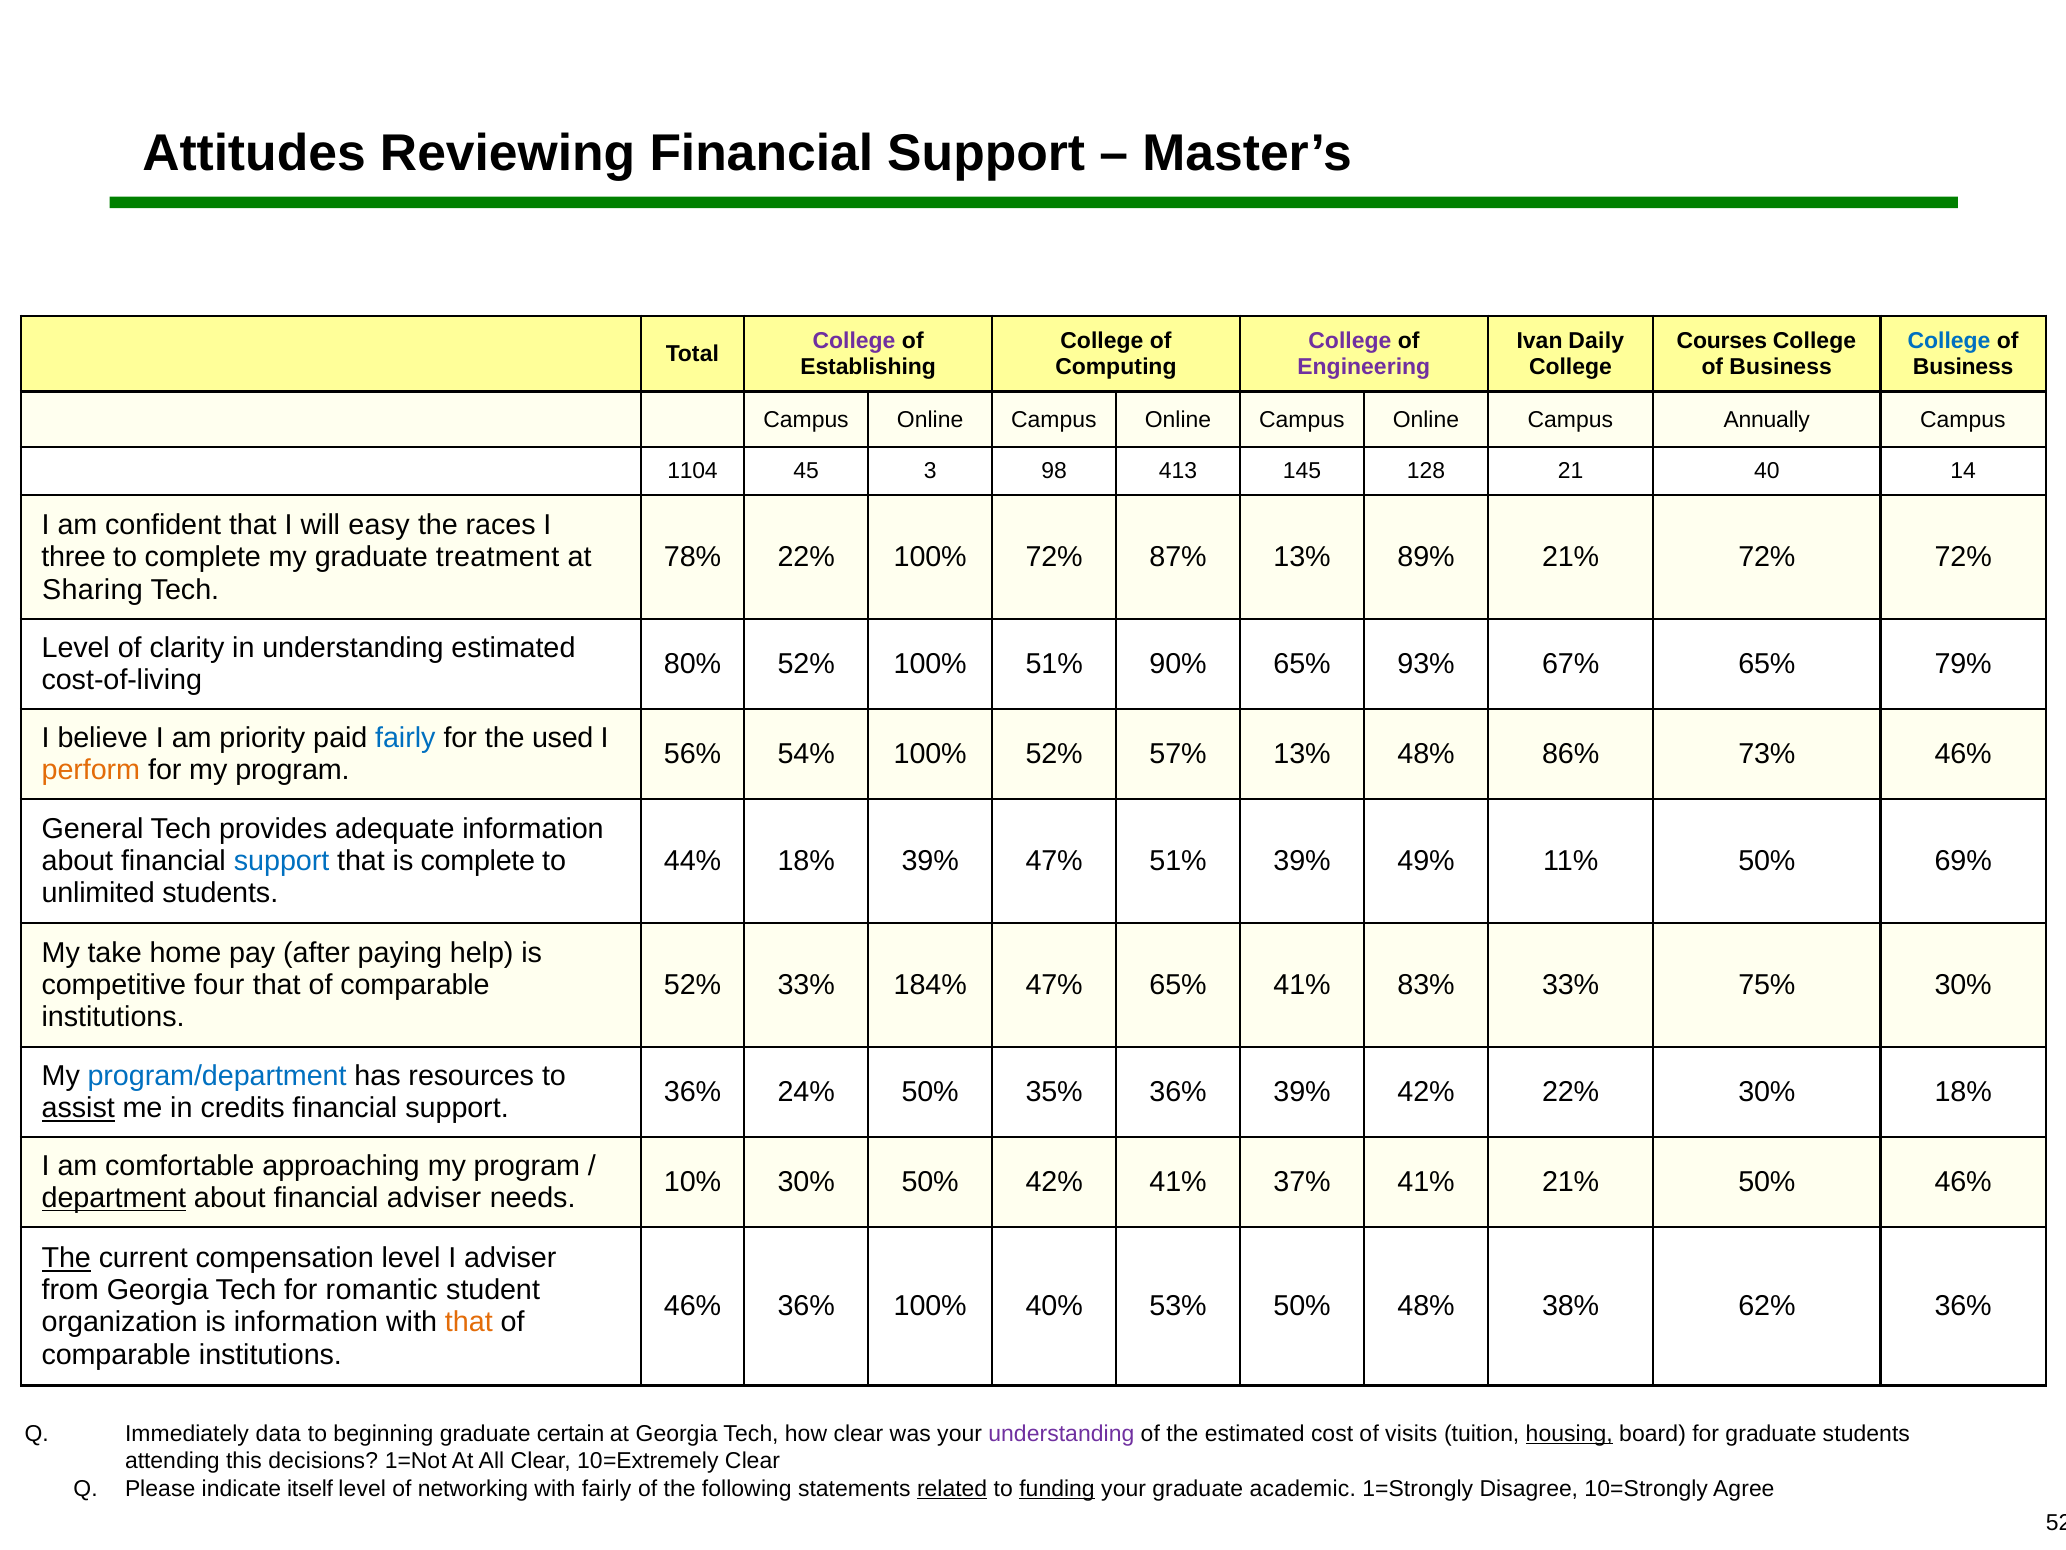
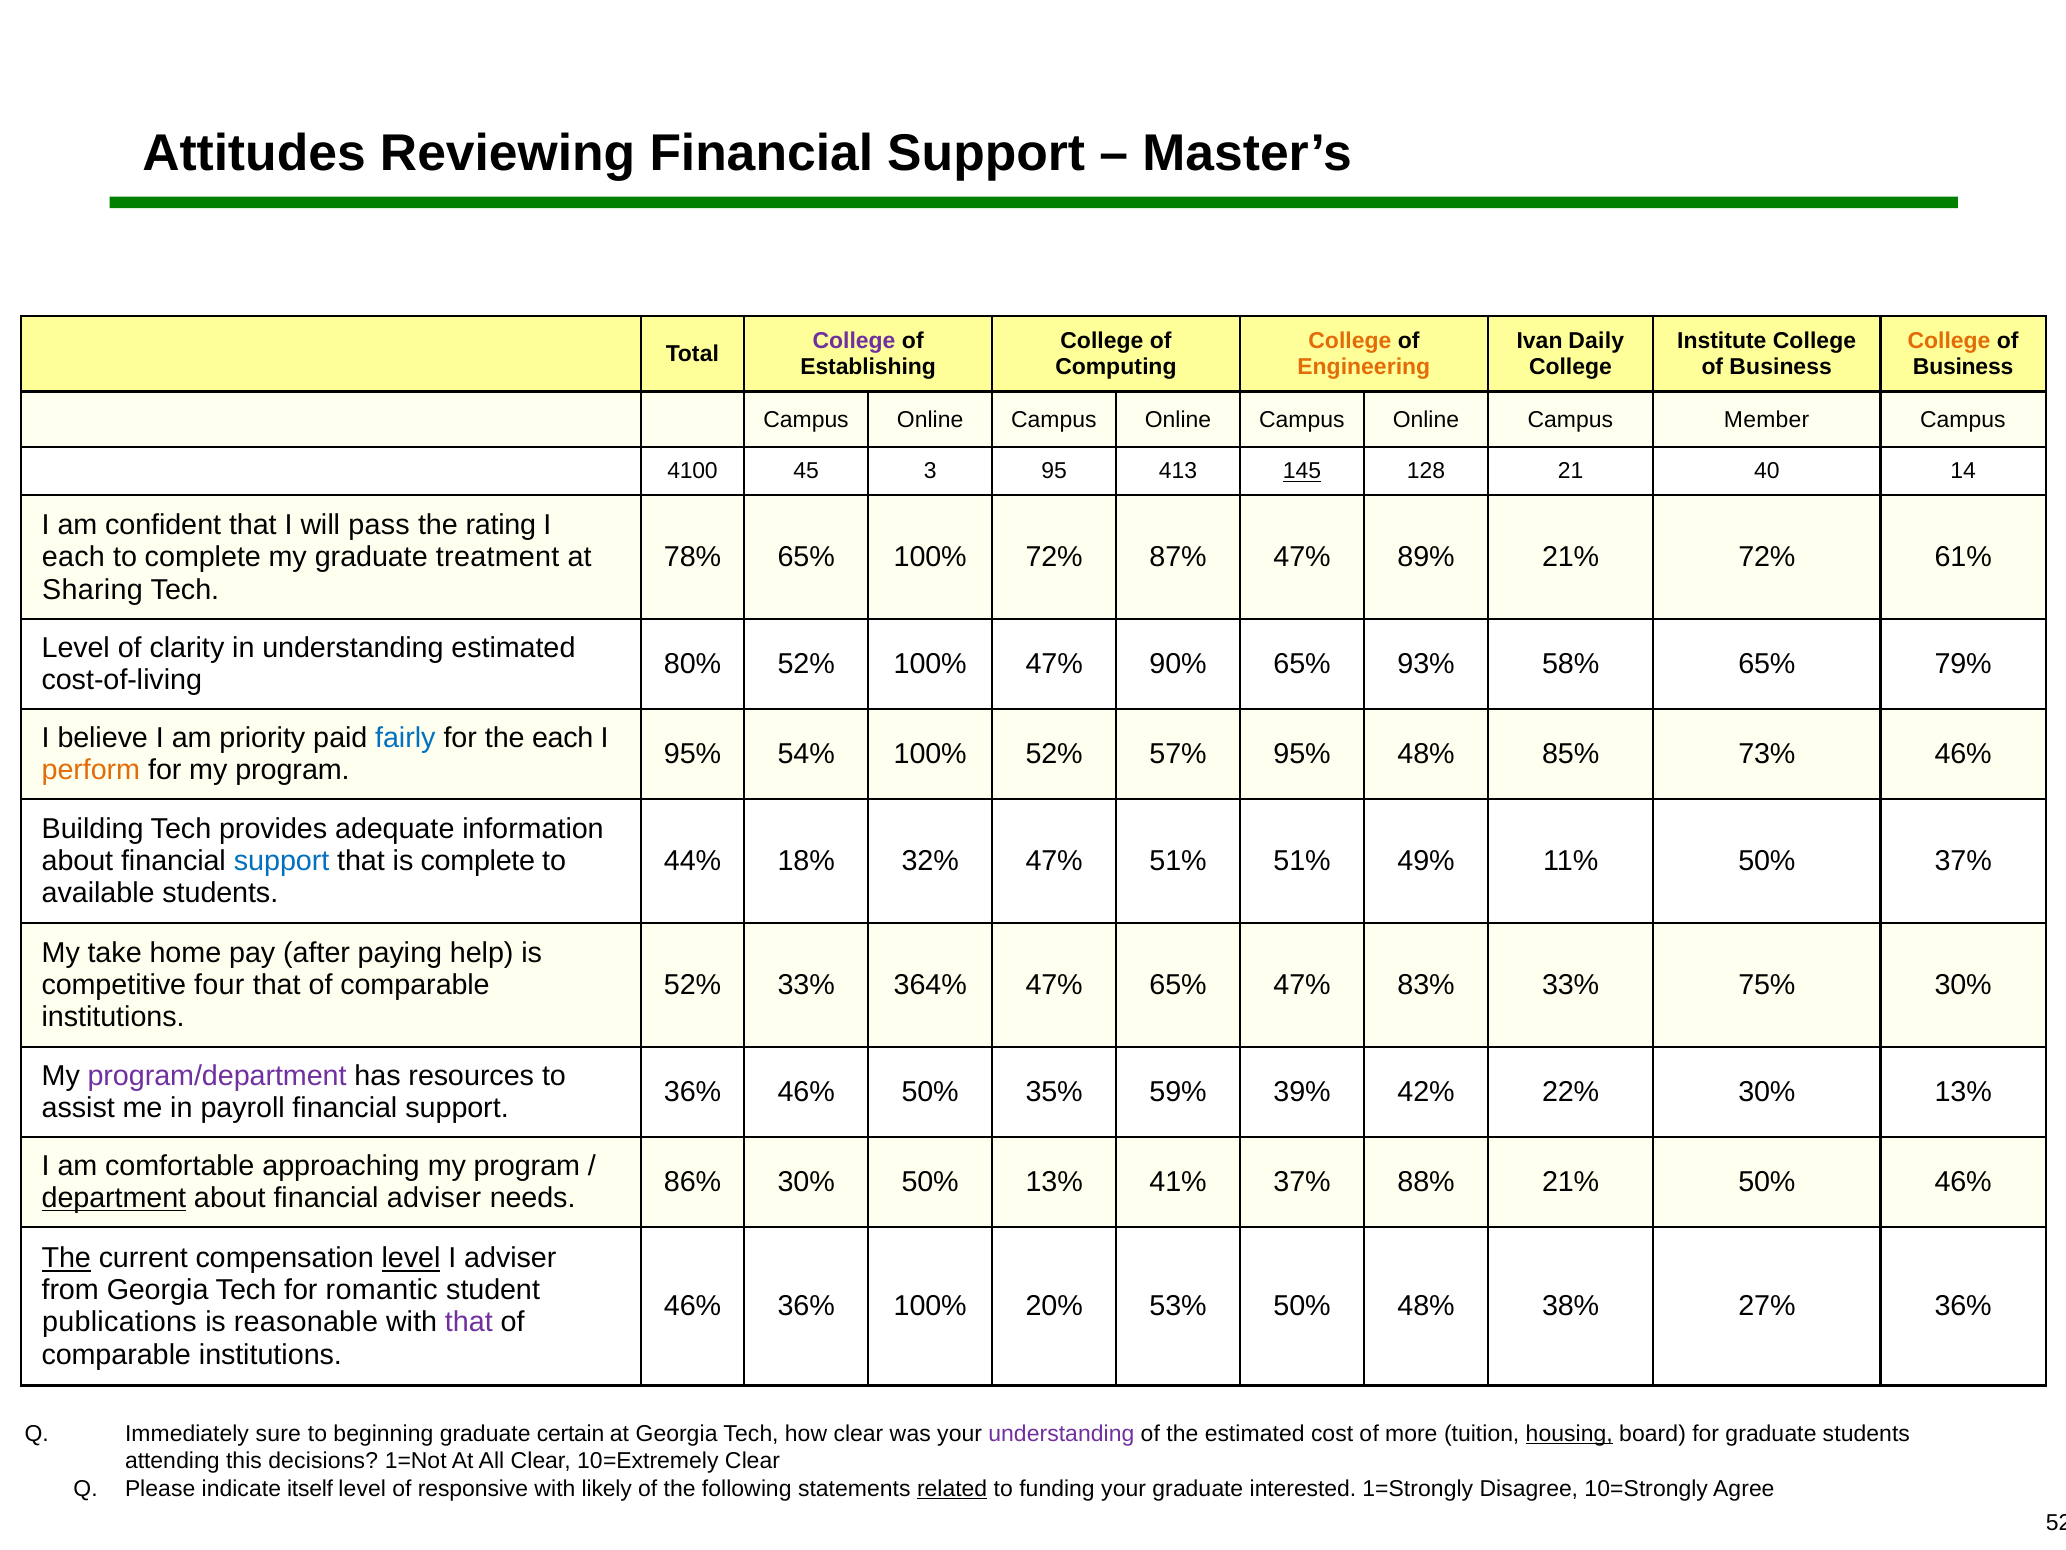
College colour: purple -> orange (1350, 341)
Courses: Courses -> Institute (1722, 341)
College colour: blue -> orange (1949, 341)
Engineering colour: purple -> orange (1364, 367)
Annually: Annually -> Member (1767, 419)
1104: 1104 -> 4100 (692, 471)
98: 98 -> 95 (1054, 471)
145 underline: none -> present (1302, 471)
easy: easy -> pass (379, 525)
races: races -> rating (501, 525)
three: three -> each (73, 557)
78% 22%: 22% -> 65% (806, 557)
87% 13%: 13% -> 47% (1302, 557)
72% 72%: 72% -> 61% (1963, 557)
100% 51%: 51% -> 47% (1054, 664)
67%: 67% -> 58% (1571, 664)
the used: used -> each (563, 738)
56%: 56% -> 95% (693, 754)
57% 13%: 13% -> 95% (1302, 754)
86%: 86% -> 85% (1571, 754)
General: General -> Building (93, 829)
18% 39%: 39% -> 32% (930, 861)
51% 39%: 39% -> 51% (1302, 861)
50% 69%: 69% -> 37% (1963, 861)
unlimited: unlimited -> available (98, 893)
184%: 184% -> 364% (930, 985)
65% 41%: 41% -> 47% (1302, 985)
program/department colour: blue -> purple (217, 1076)
36% 24%: 24% -> 46% (806, 1092)
35% 36%: 36% -> 59% (1178, 1092)
30% 18%: 18% -> 13% (1963, 1092)
assist underline: present -> none (78, 1108)
credits: credits -> payroll (243, 1108)
10%: 10% -> 86% (693, 1182)
50% 42%: 42% -> 13% (1054, 1182)
37% 41%: 41% -> 88% (1426, 1182)
level underline: none -> present (411, 1258)
40%: 40% -> 20% (1054, 1306)
62%: 62% -> 27% (1767, 1306)
organization: organization -> publications (119, 1322)
is information: information -> reasonable (306, 1322)
that colour: orange -> purple (469, 1322)
data: data -> sure (278, 1433)
visits: visits -> more (1411, 1433)
networking: networking -> responsive (473, 1488)
with fairly: fairly -> likely (607, 1488)
funding underline: present -> none (1057, 1488)
academic: academic -> interested (1303, 1488)
